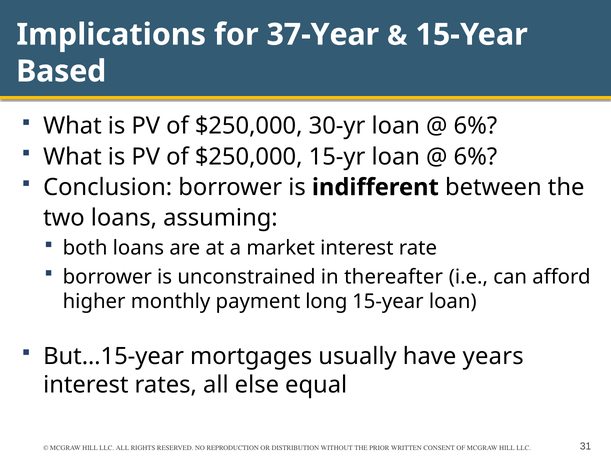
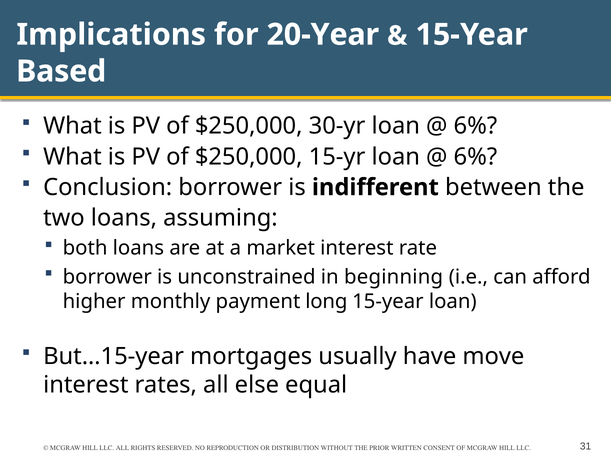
37-Year: 37-Year -> 20-Year (323, 35)
thereafter: thereafter -> beginning (394, 276)
years: years -> move (493, 356)
